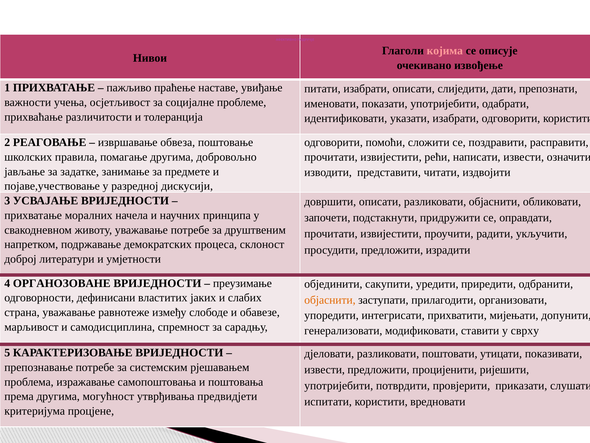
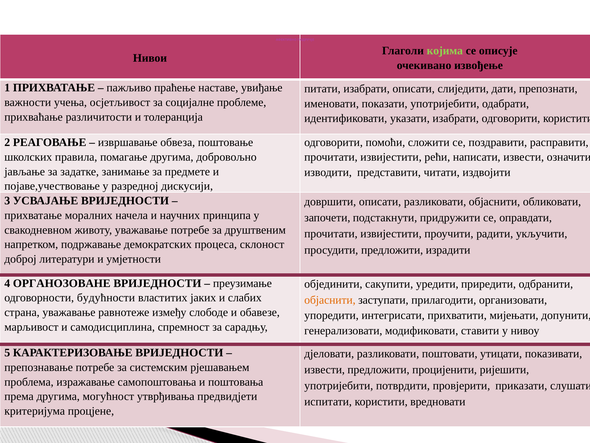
којима colour: pink -> light green (445, 51)
дефинисани: дефинисани -> будућности (106, 297)
сврху: сврху -> нивоу (525, 330)
